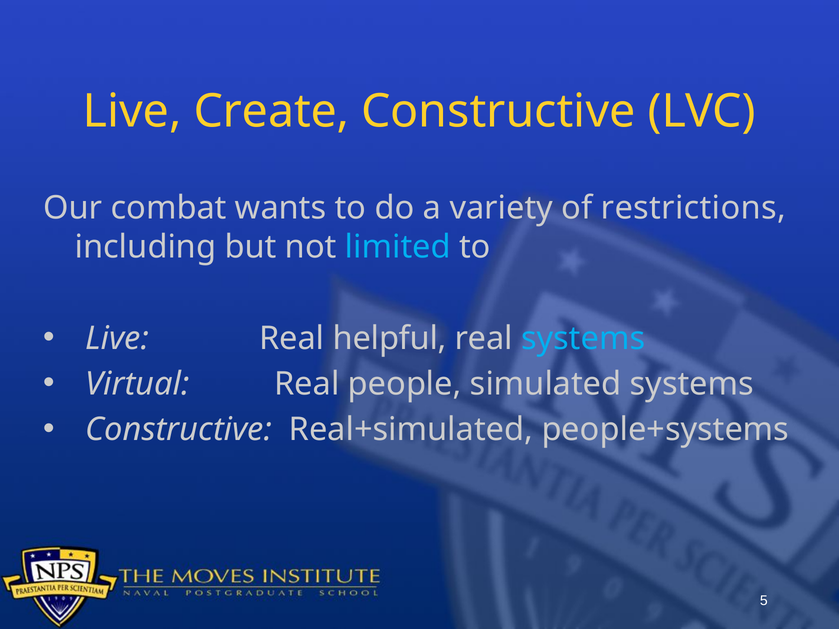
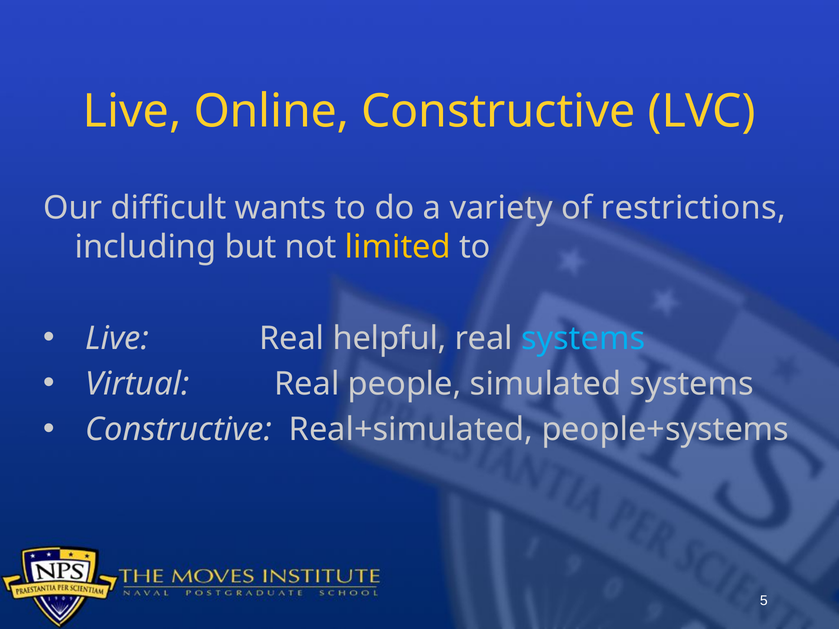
Create: Create -> Online (271, 112)
combat: combat -> difficult (169, 208)
limited colour: light blue -> yellow (398, 247)
